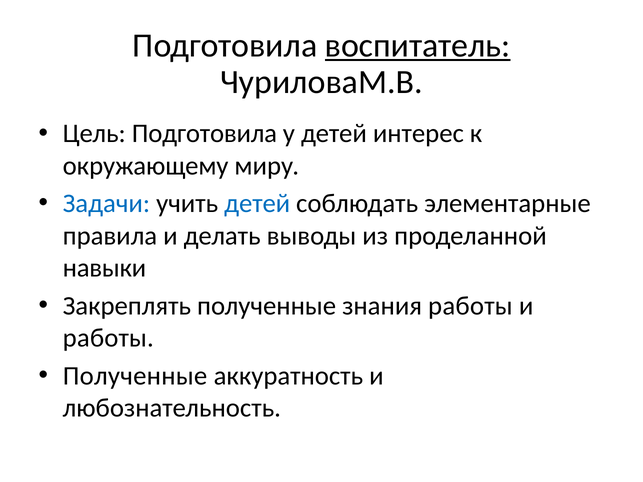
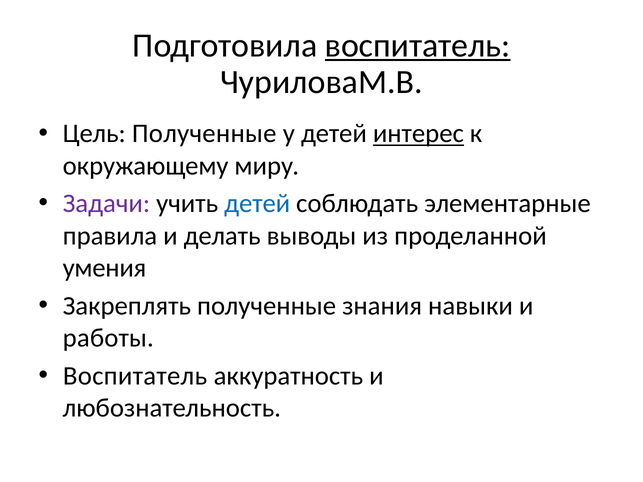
Цель Подготовила: Подготовила -> Полученные (204, 134)
интерес underline: none -> present (418, 134)
Задачи colour: blue -> purple (106, 204)
навыки: навыки -> умения (104, 268)
знания работы: работы -> навыки (470, 306)
Полученные: Полученные -> Воспитатель (135, 376)
